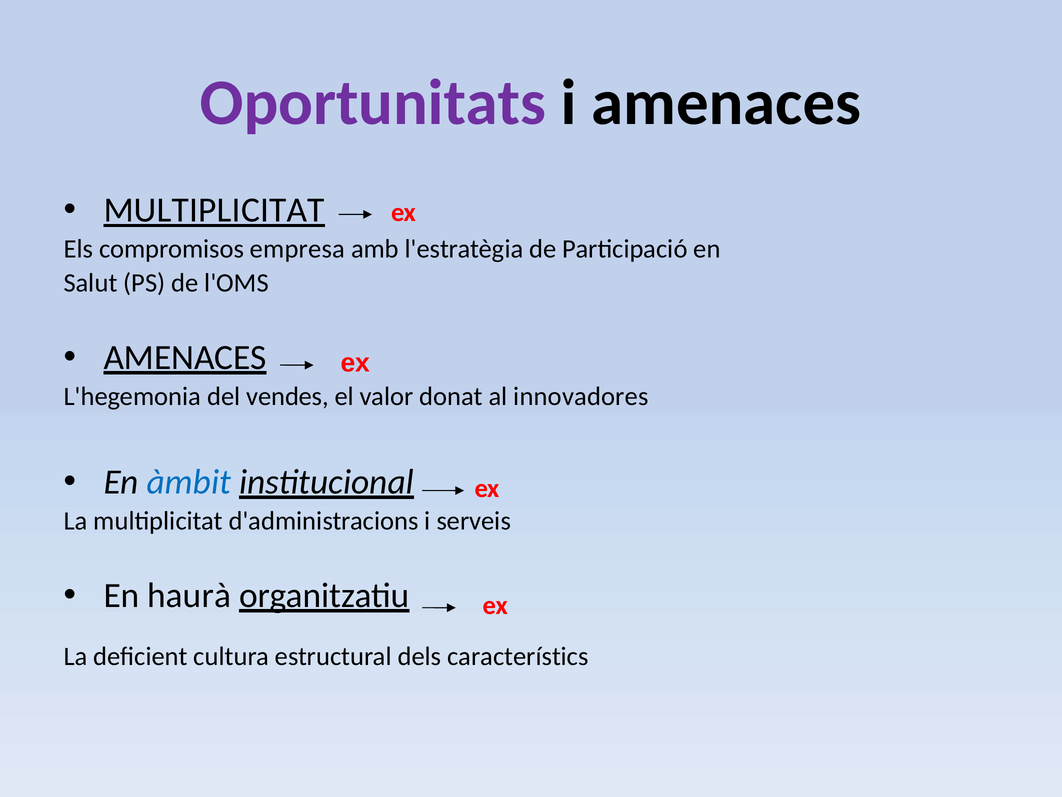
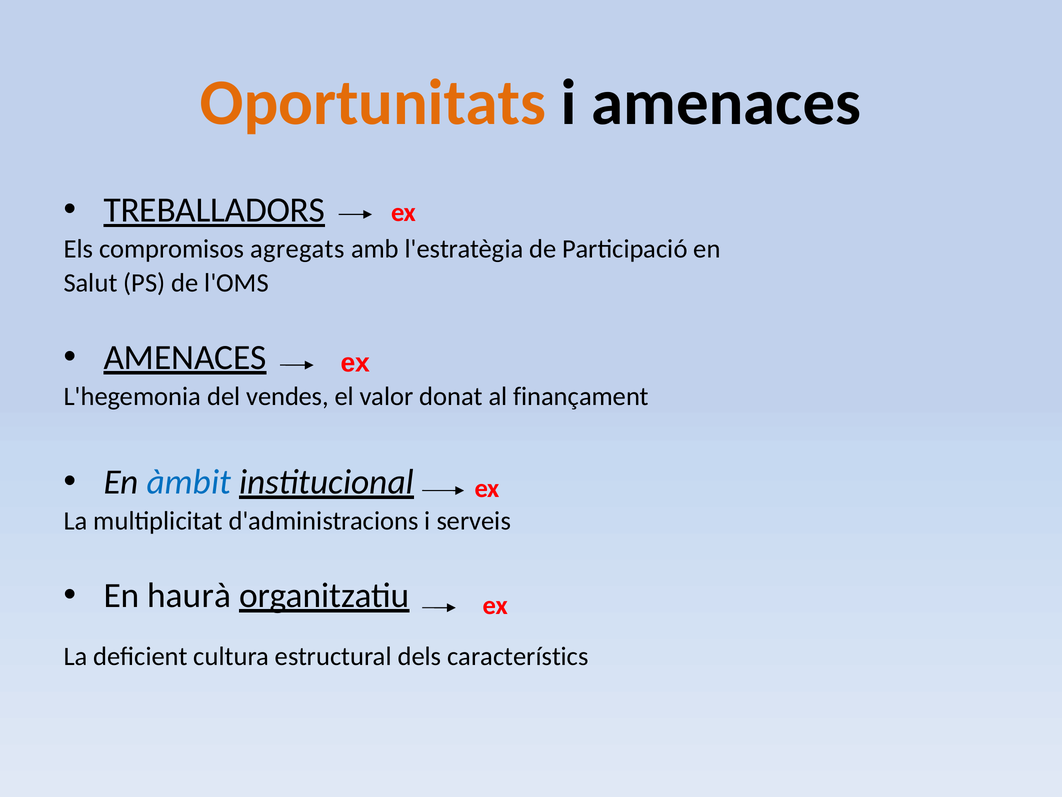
Oportunitats colour: purple -> orange (373, 103)
MULTIPLICITAT: MULTIPLICITAT -> TREBALLADORS (214, 210)
empresa: empresa -> agregats (297, 249)
innovadores: innovadores -> finançament (581, 396)
